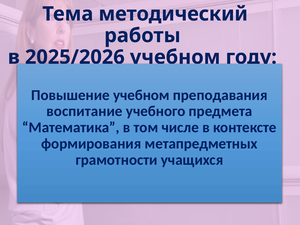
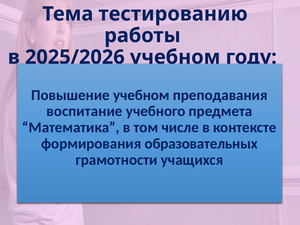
методический: методический -> тестированию (173, 14)
метапредметных: метапредметных -> образовательных (201, 144)
